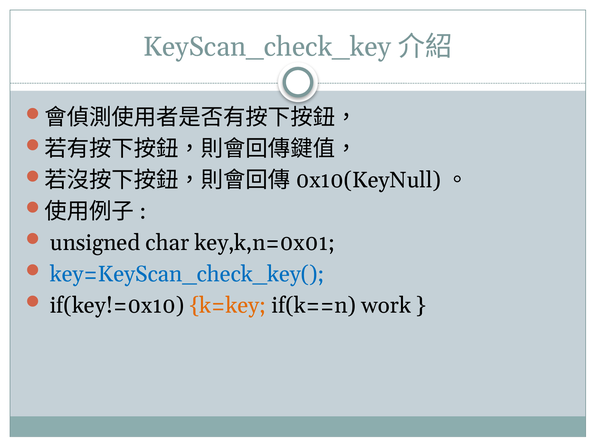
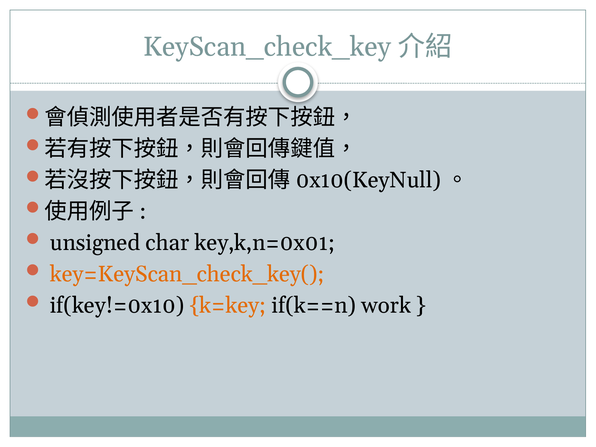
key=KeyScan_check_key( colour: blue -> orange (187, 274)
